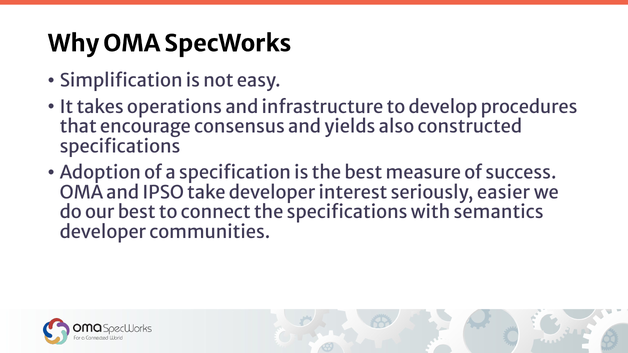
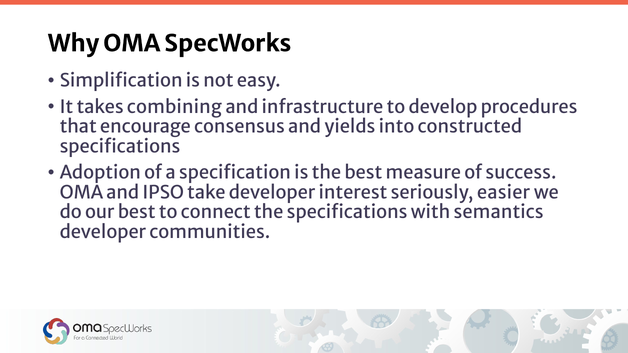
operations: operations -> combining (174, 107)
also: also -> into (397, 127)
